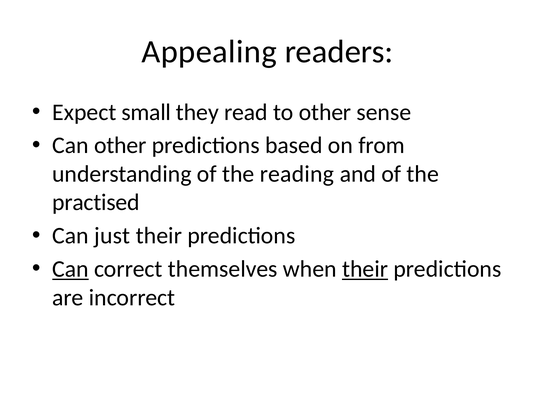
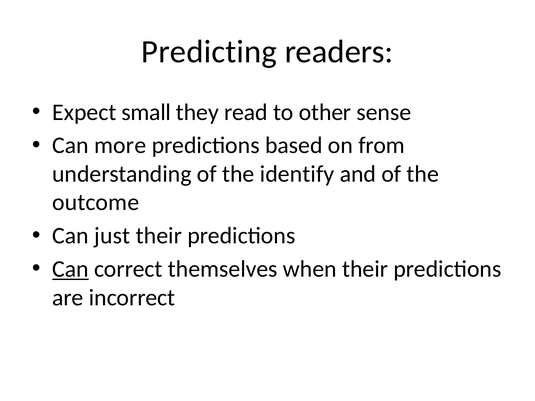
Appealing: Appealing -> Predicting (209, 52)
Can other: other -> more (120, 146)
reading: reading -> identify (297, 174)
practised: practised -> outcome (96, 203)
their underline: present -> none (365, 269)
